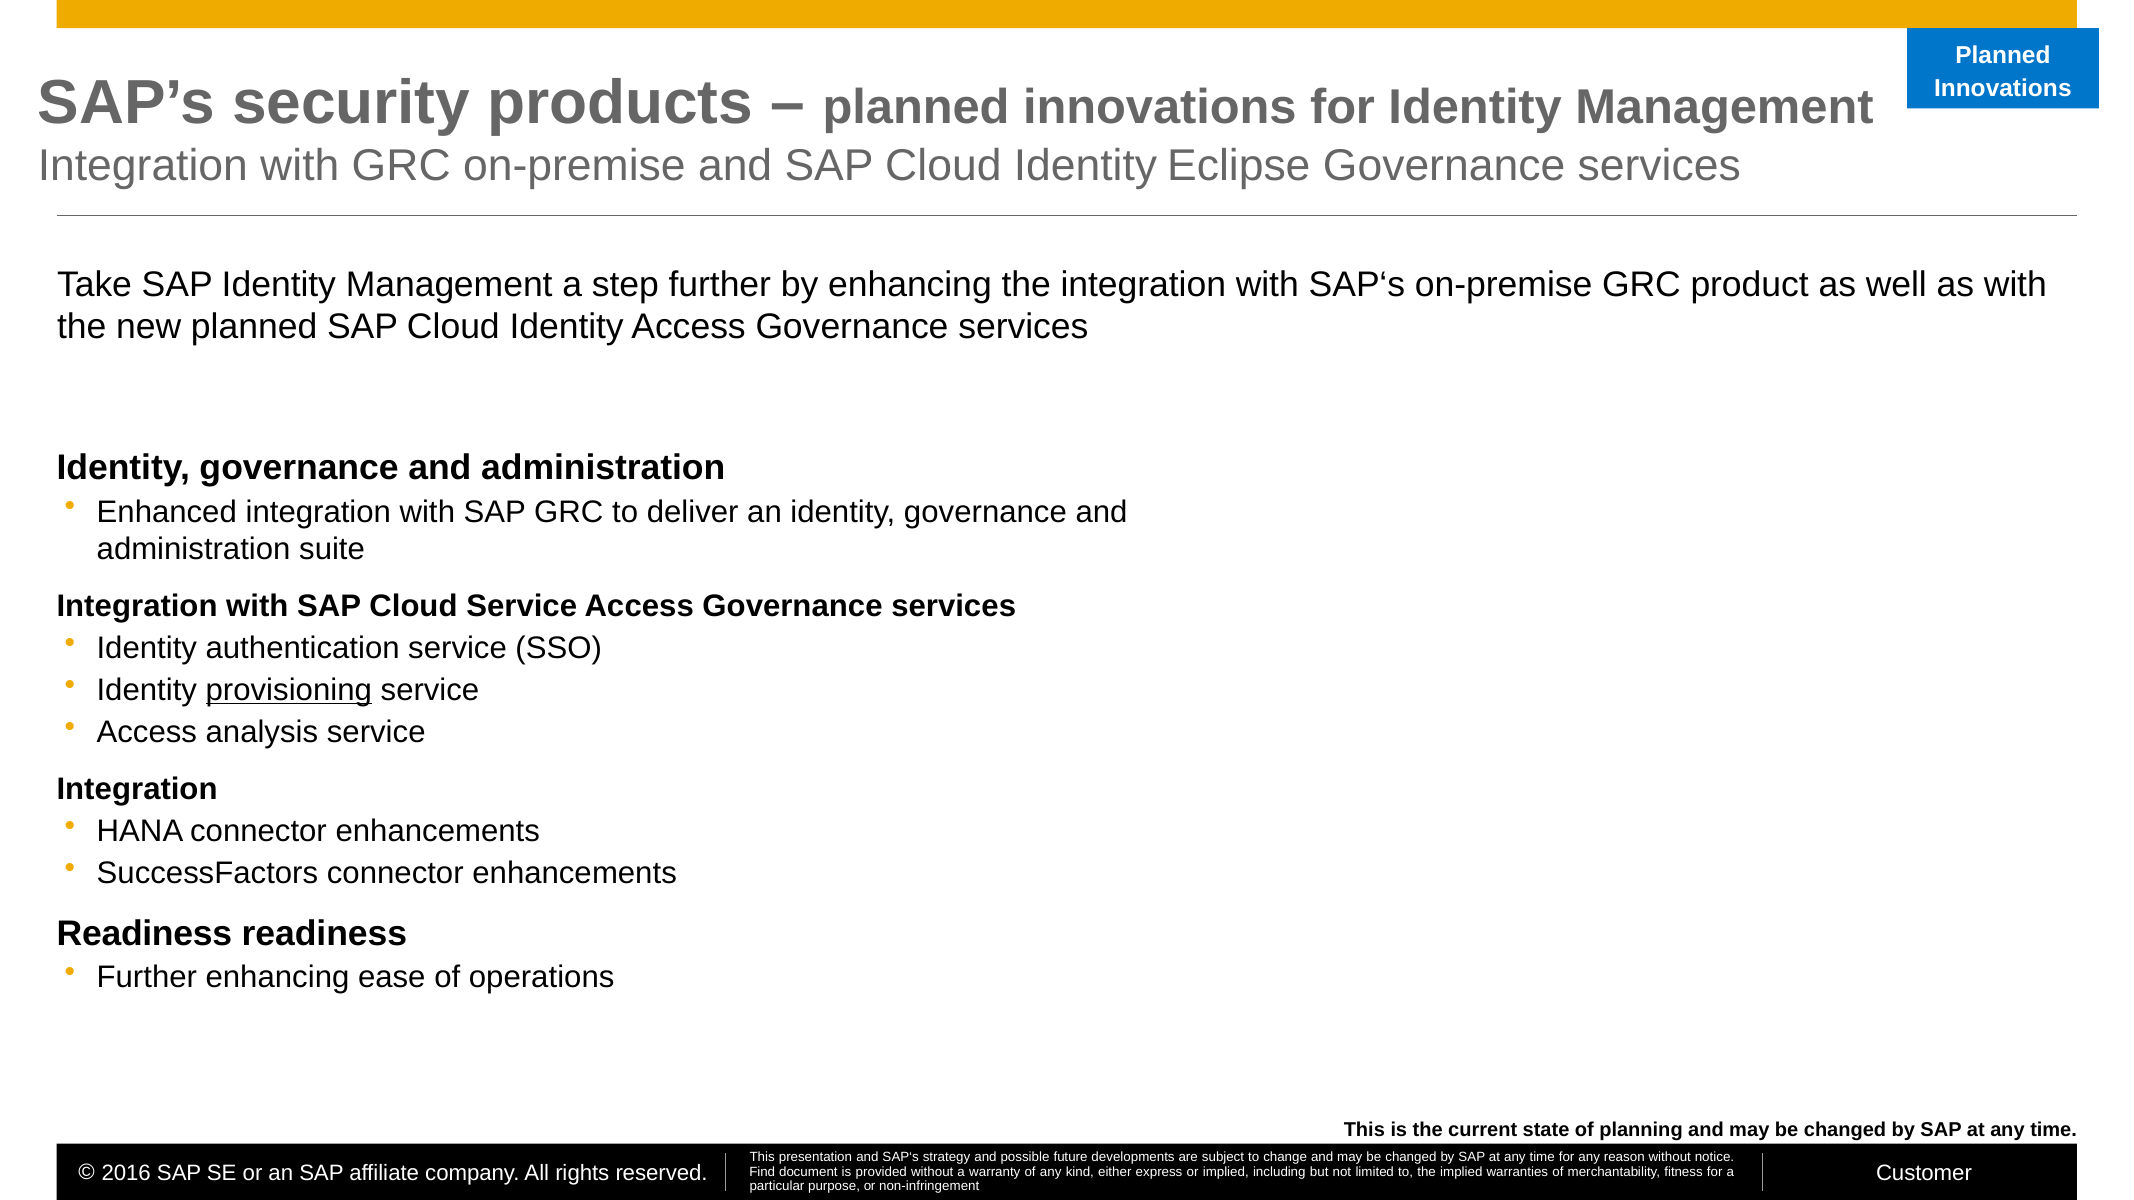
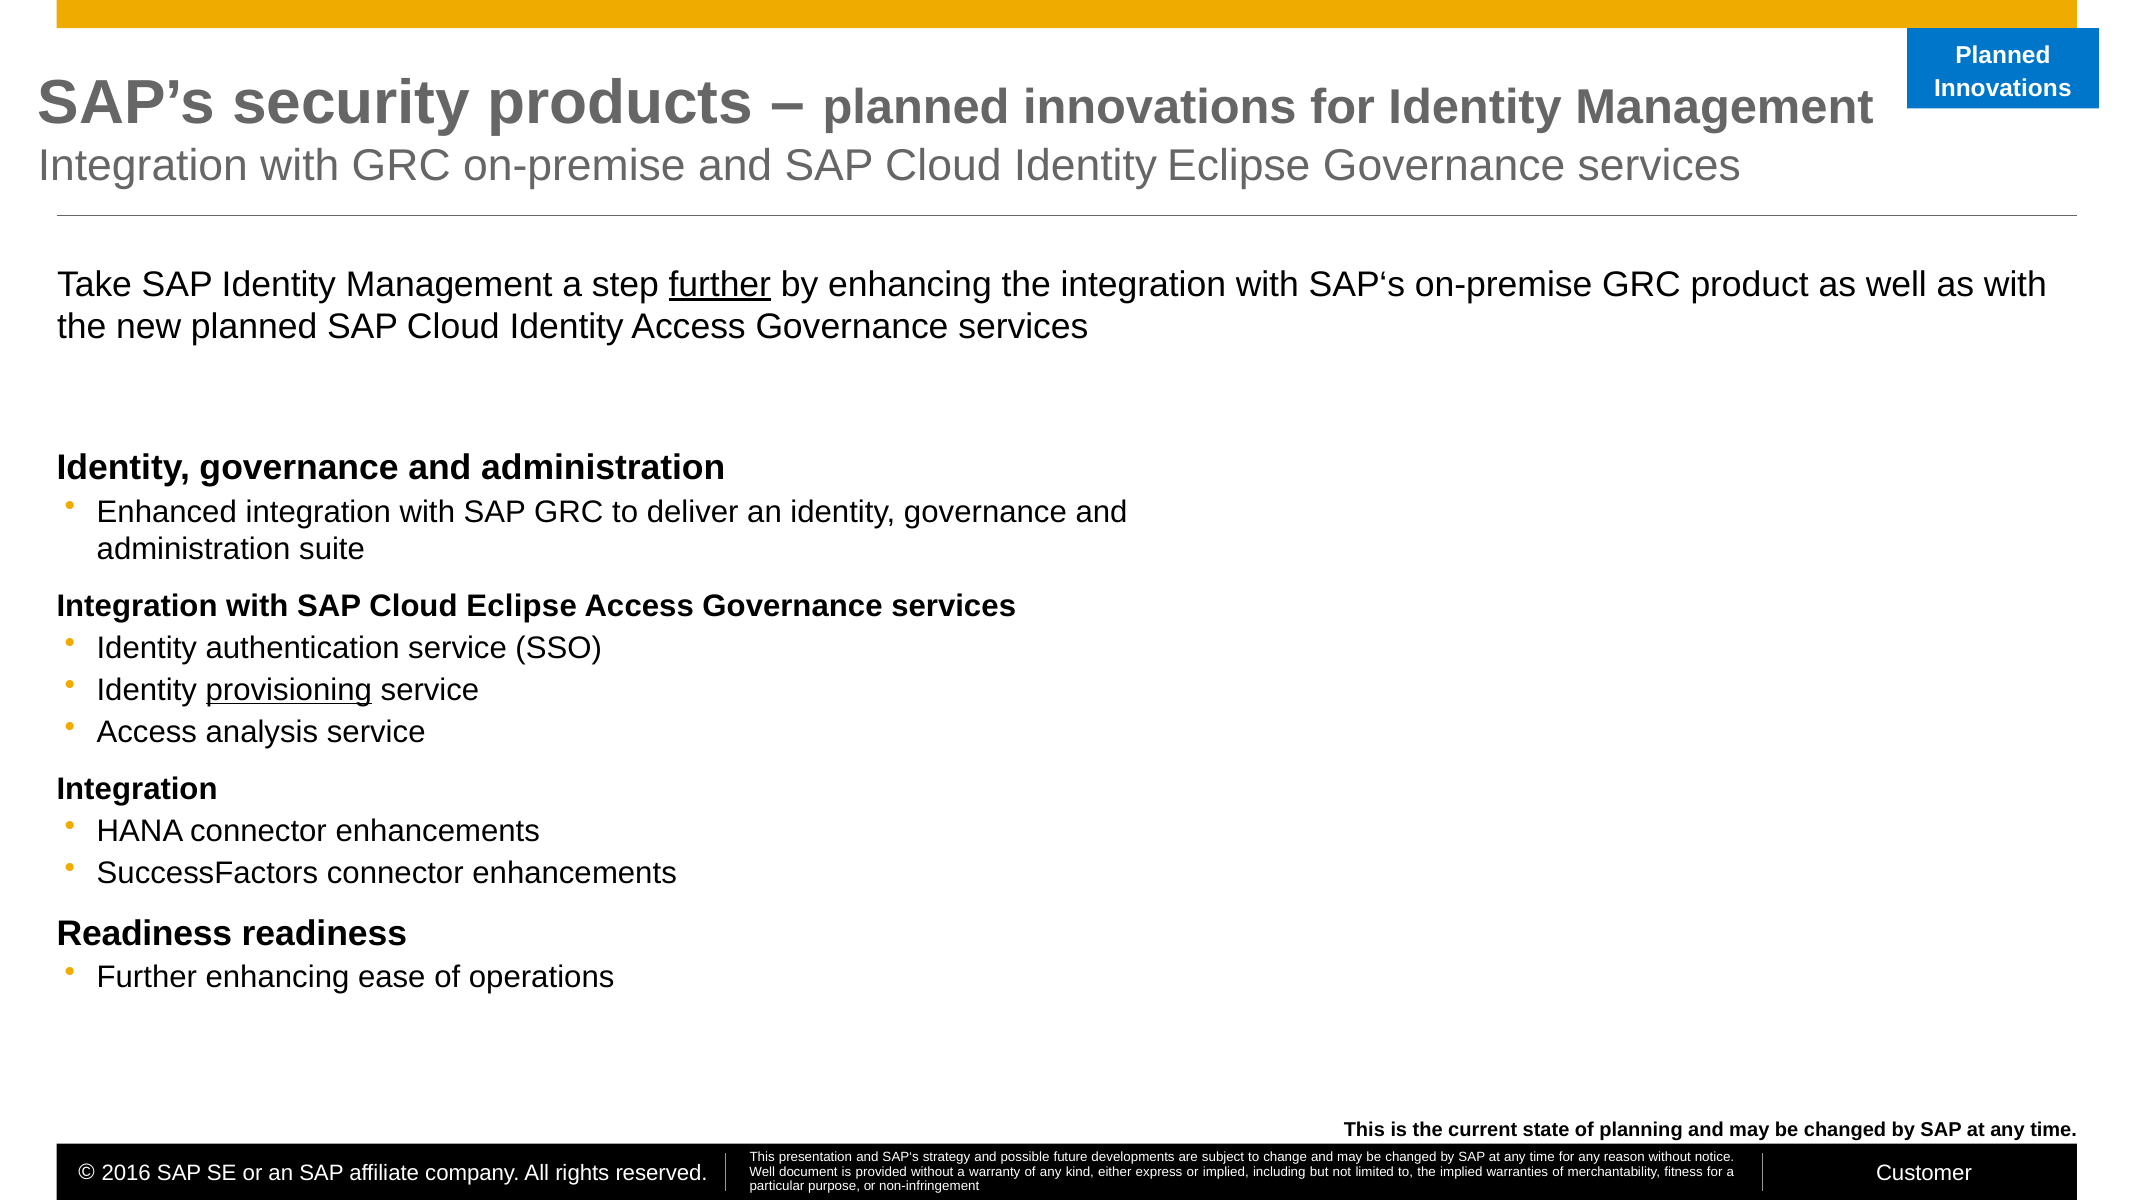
further underline: none -> present (720, 284)
Cloud Service: Service -> Eclipse (522, 607)
Find: Find -> Well (762, 1172)
